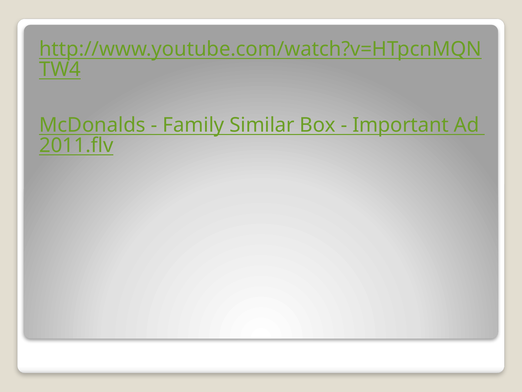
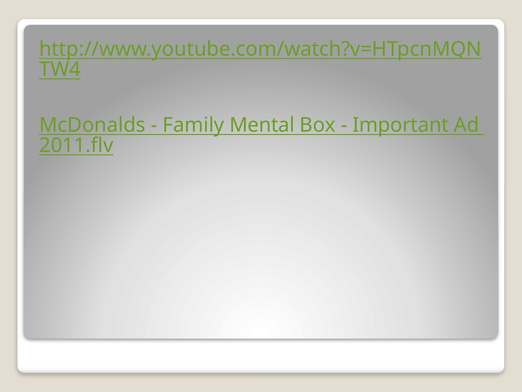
Similar: Similar -> Mental (262, 125)
